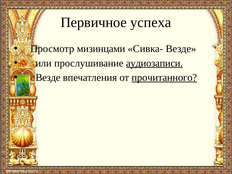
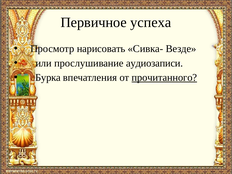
мизинцами: мизинцами -> нарисовать (101, 49)
аудиозаписи underline: present -> none (155, 63)
Везде: Везде -> Бурка (48, 78)
